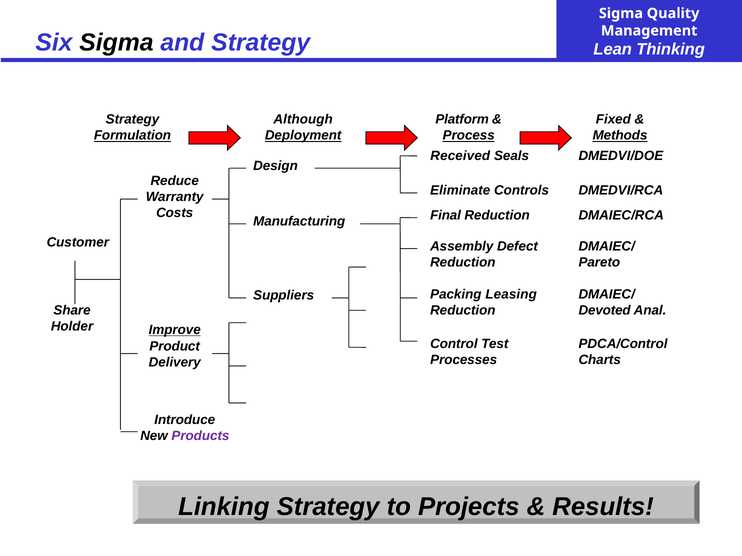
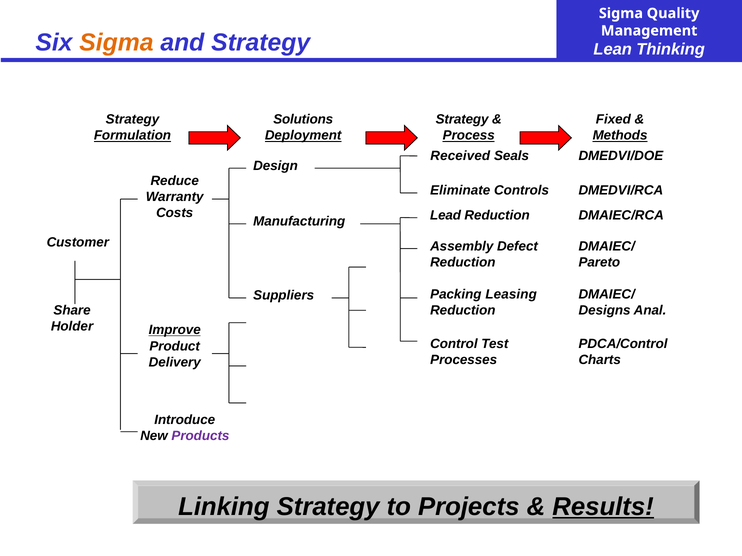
Sigma colour: black -> orange (116, 42)
Although: Although -> Solutions (303, 120)
Platform: Platform -> Strategy (462, 120)
Final: Final -> Lead (446, 215)
Devoted: Devoted -> Designs (605, 311)
Results underline: none -> present (603, 507)
